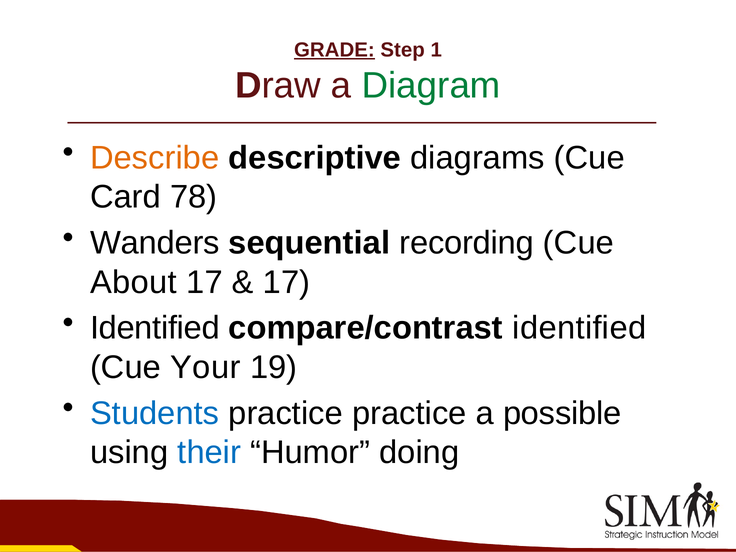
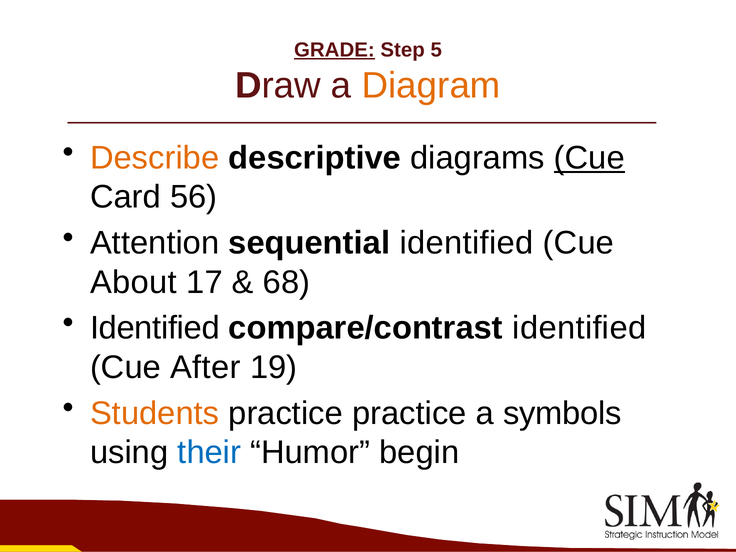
1: 1 -> 5 (436, 50)
Diagram colour: green -> orange (431, 85)
Cue underline: none -> present (589, 158)
78: 78 -> 56 (194, 197)
Wanders: Wanders -> Attention (155, 243)
sequential recording: recording -> identified (466, 243)
17: 17 -> 68 (286, 282)
Your: Your -> After (205, 367)
Students colour: blue -> orange (155, 413)
possible: possible -> symbols (562, 413)
doing: doing -> begin (419, 453)
